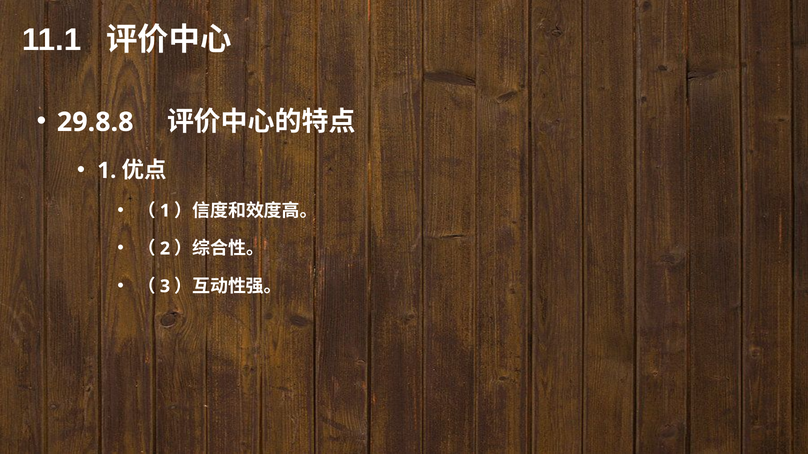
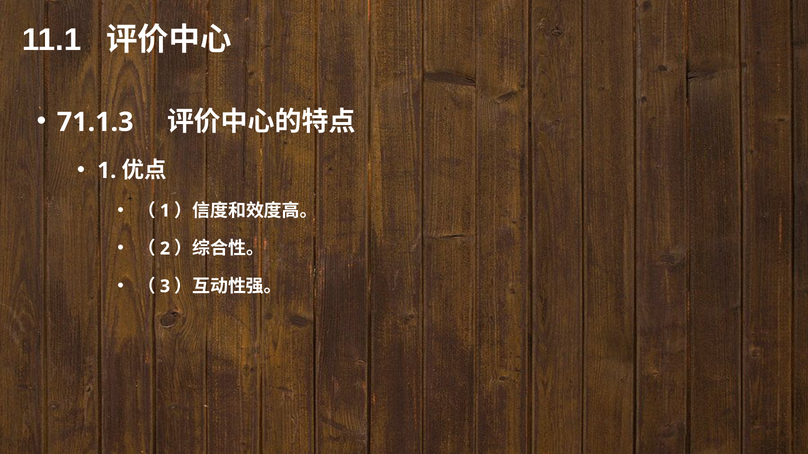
29.8.8: 29.8.8 -> 71.1.3 (95, 122)
